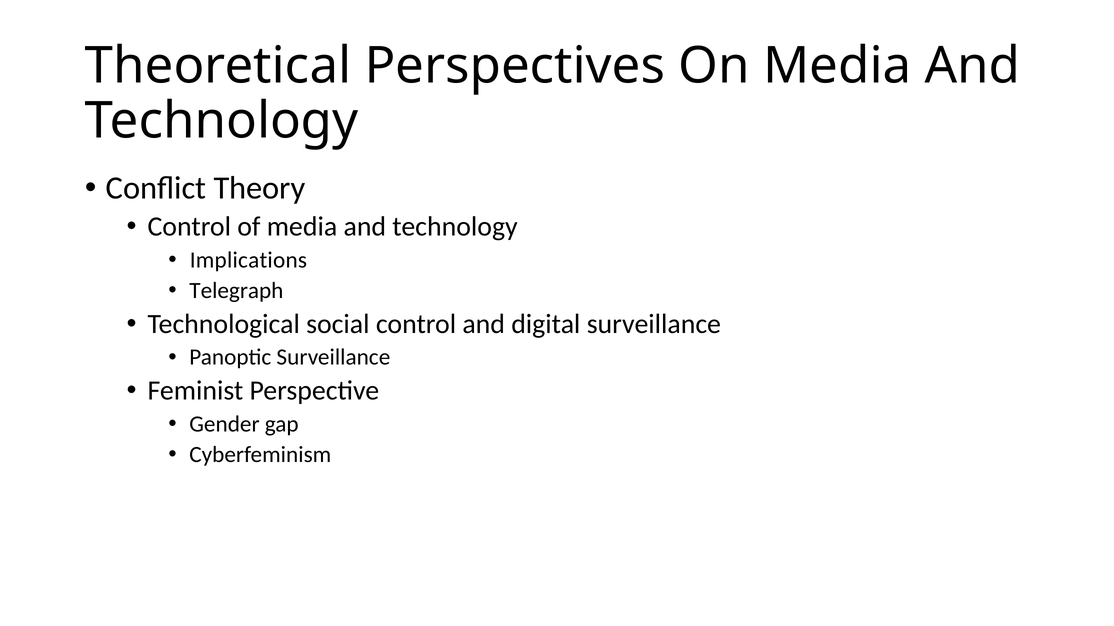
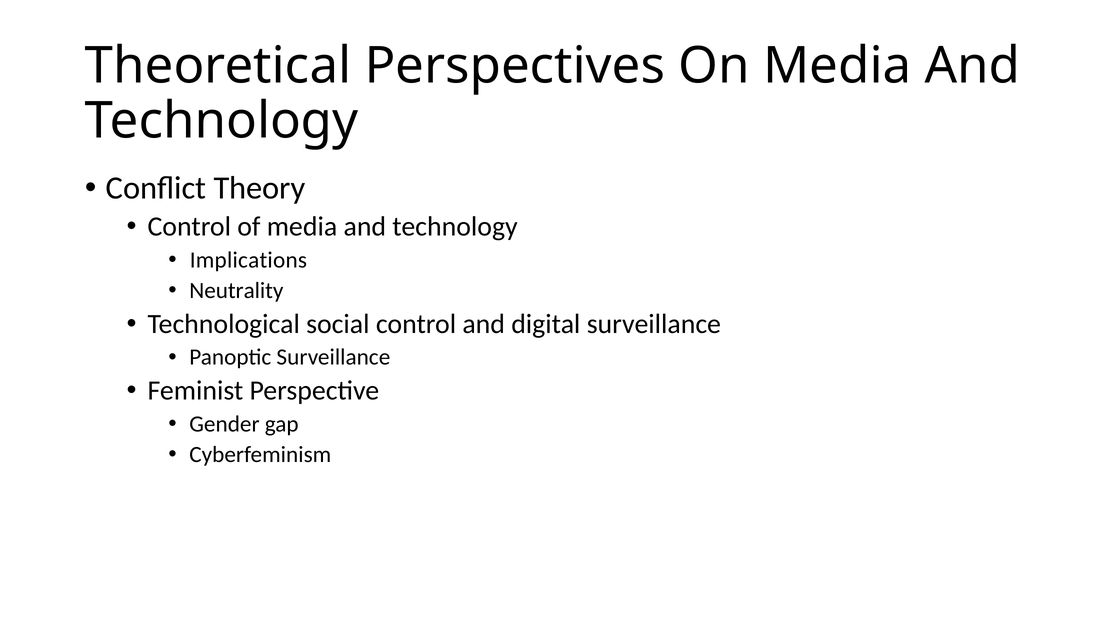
Telegraph: Telegraph -> Neutrality (236, 291)
